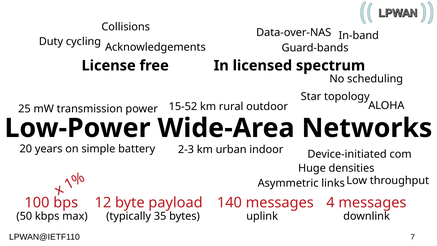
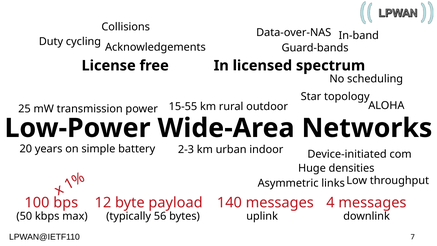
15-52: 15-52 -> 15-55 (183, 106)
35: 35 -> 56 (160, 216)
